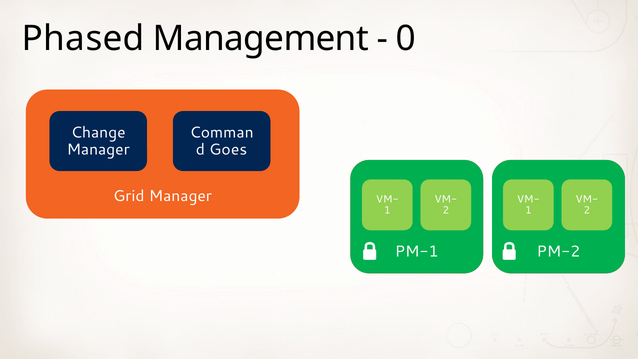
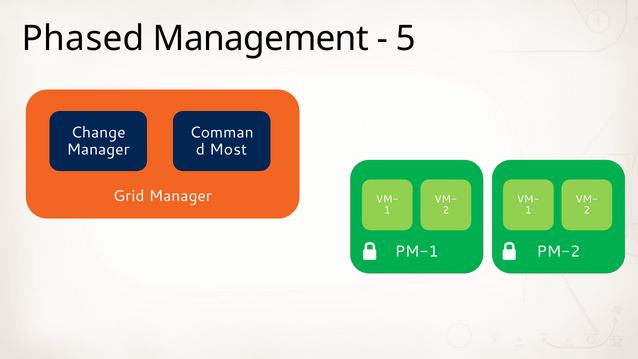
0: 0 -> 5 (406, 39)
Goes: Goes -> Most (228, 149)
